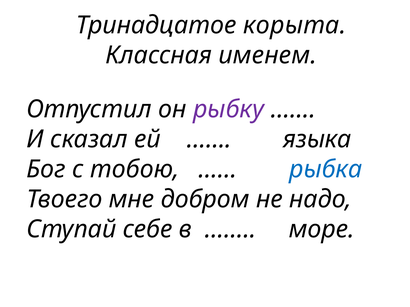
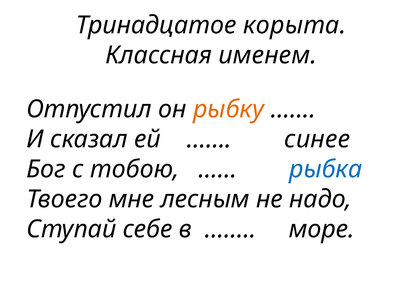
рыбку colour: purple -> orange (229, 109)
языка: языка -> синее (317, 139)
добром: добром -> лесным (205, 199)
